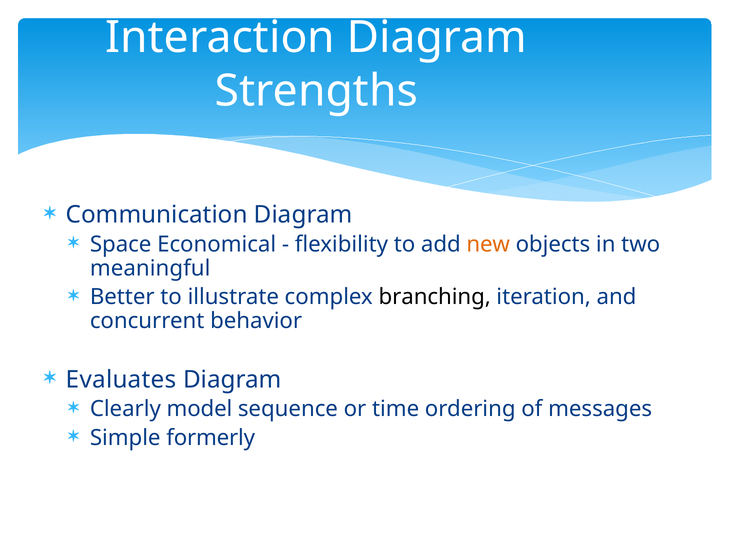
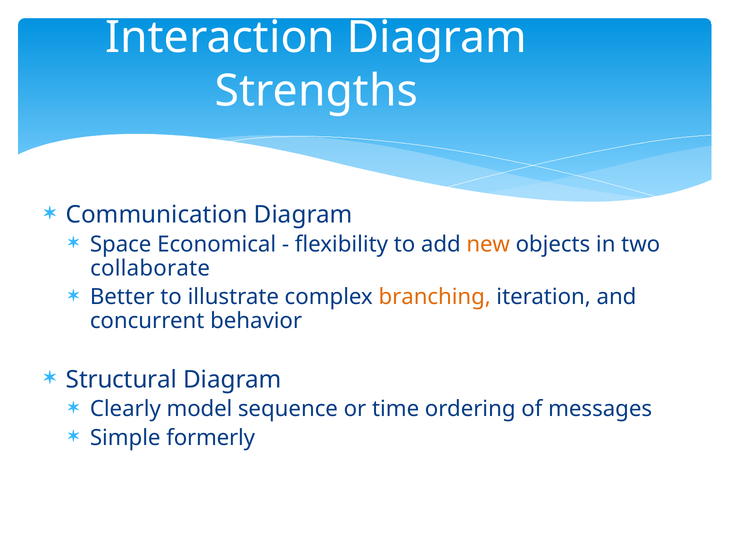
meaningful: meaningful -> collaborate (150, 268)
branching colour: black -> orange (435, 297)
Evaluates: Evaluates -> Structural (121, 379)
